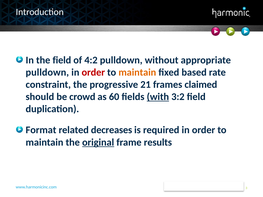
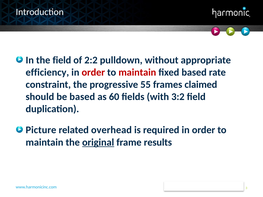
4:2: 4:2 -> 2:2 (91, 60)
pulldown: pulldown -> efficiency (47, 72)
maintain colour: orange -> red (137, 72)
21: 21 -> 55 (146, 85)
be crowd: crowd -> based (82, 97)
with underline: present -> none (158, 97)
Format: Format -> Picture (41, 130)
decreases: decreases -> overhead (111, 130)
